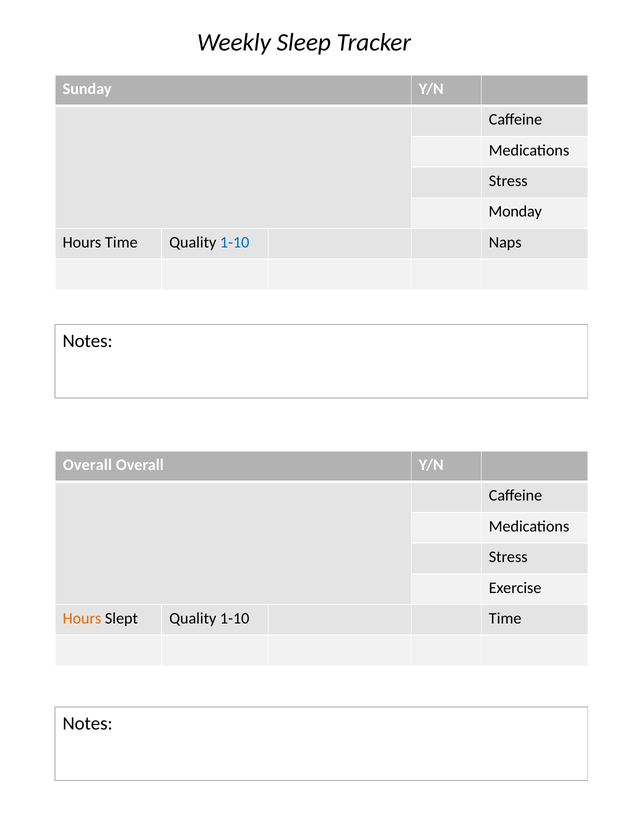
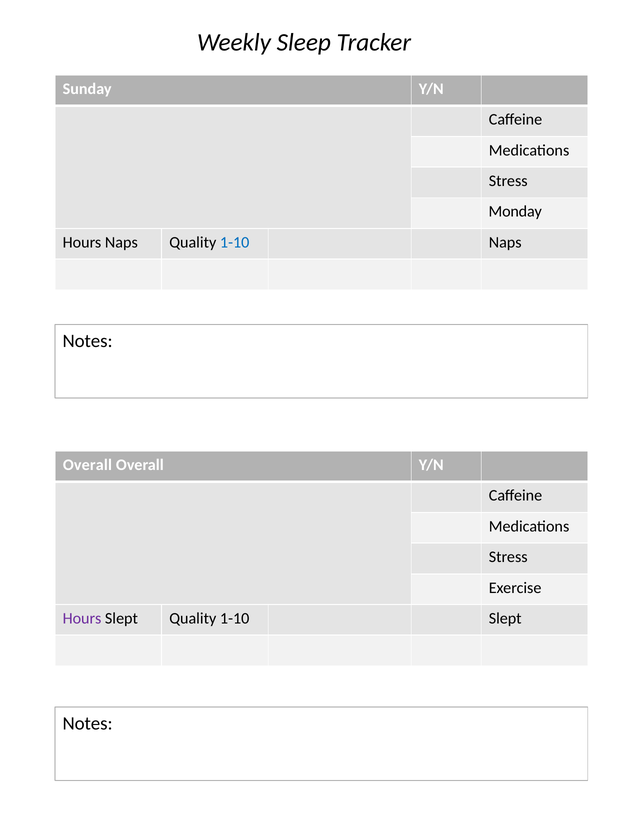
Hours Time: Time -> Naps (121, 242)
Hours colour: orange -> purple (82, 618)
1-10 Time: Time -> Slept (505, 618)
